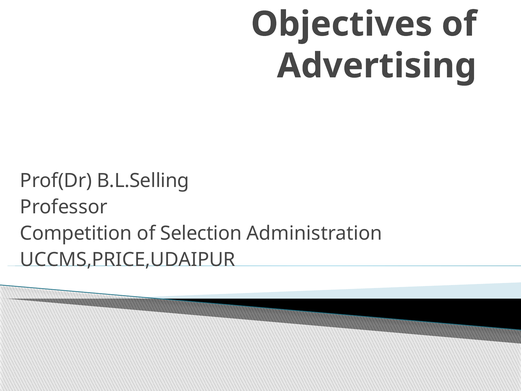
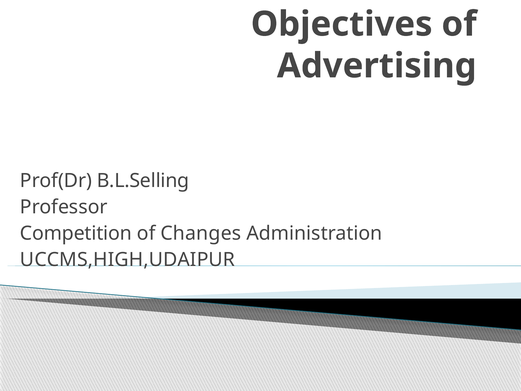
Selection: Selection -> Changes (201, 233)
UCCMS,PRICE,UDAIPUR: UCCMS,PRICE,UDAIPUR -> UCCMS,HIGH,UDAIPUR (128, 260)
